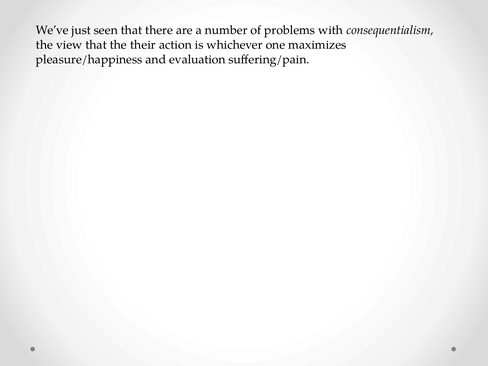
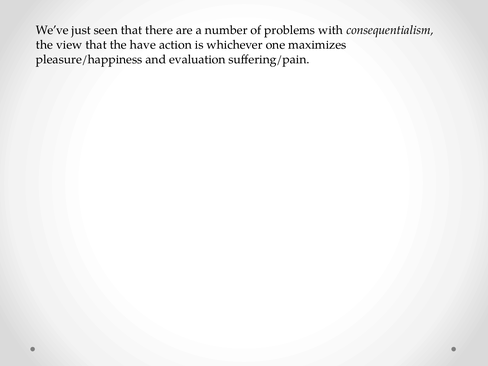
their: their -> have (143, 45)
